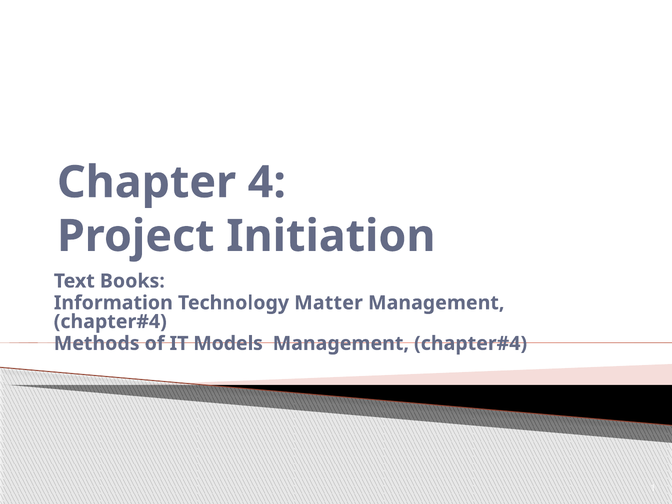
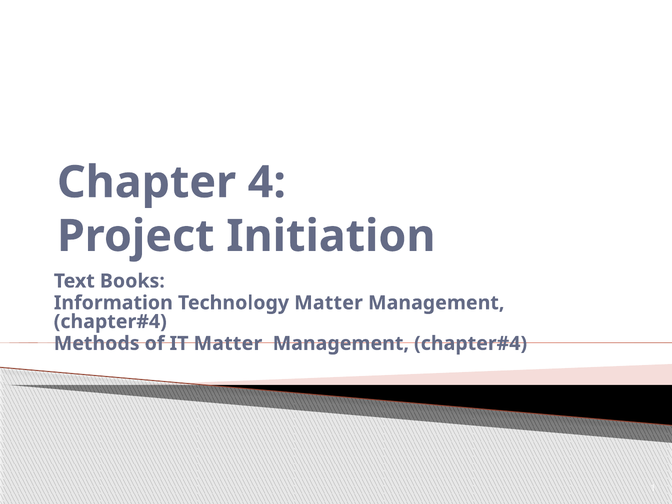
IT Models: Models -> Matter (228, 343)
